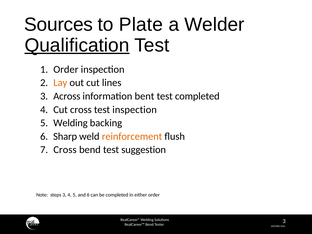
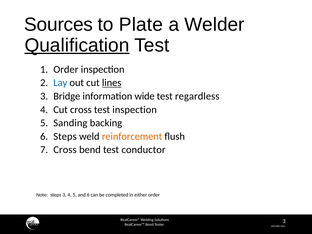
Lay colour: orange -> blue (60, 83)
lines underline: none -> present (112, 83)
Across: Across -> Bridge (67, 96)
bent: bent -> wide (145, 96)
test completed: completed -> regardless (197, 96)
5 Welding: Welding -> Sanding (70, 123)
6 Sharp: Sharp -> Steps (65, 136)
suggestion: suggestion -> conductor (144, 150)
